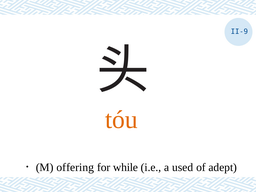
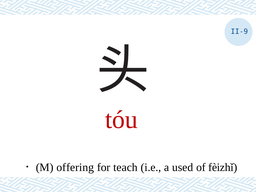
tóu colour: orange -> red (121, 120)
while: while -> teach (125, 167)
adept: adept -> fèizhǐ (223, 167)
